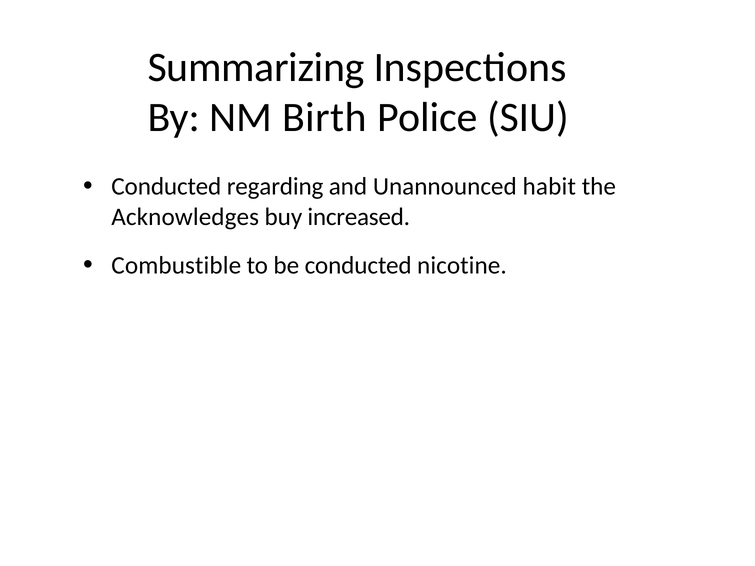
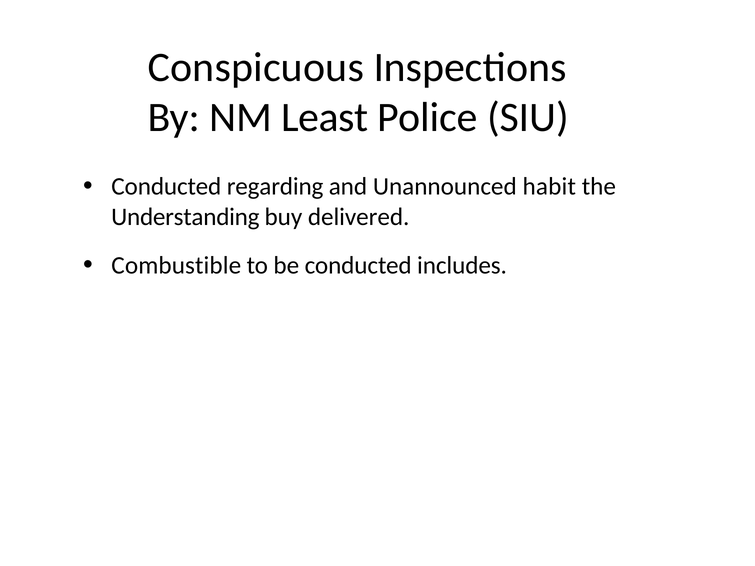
Summarizing: Summarizing -> Conspicuous (256, 67)
Birth: Birth -> Least (325, 118)
Acknowledges: Acknowledges -> Understanding (185, 217)
increased: increased -> delivered (359, 217)
nicotine: nicotine -> includes (462, 266)
